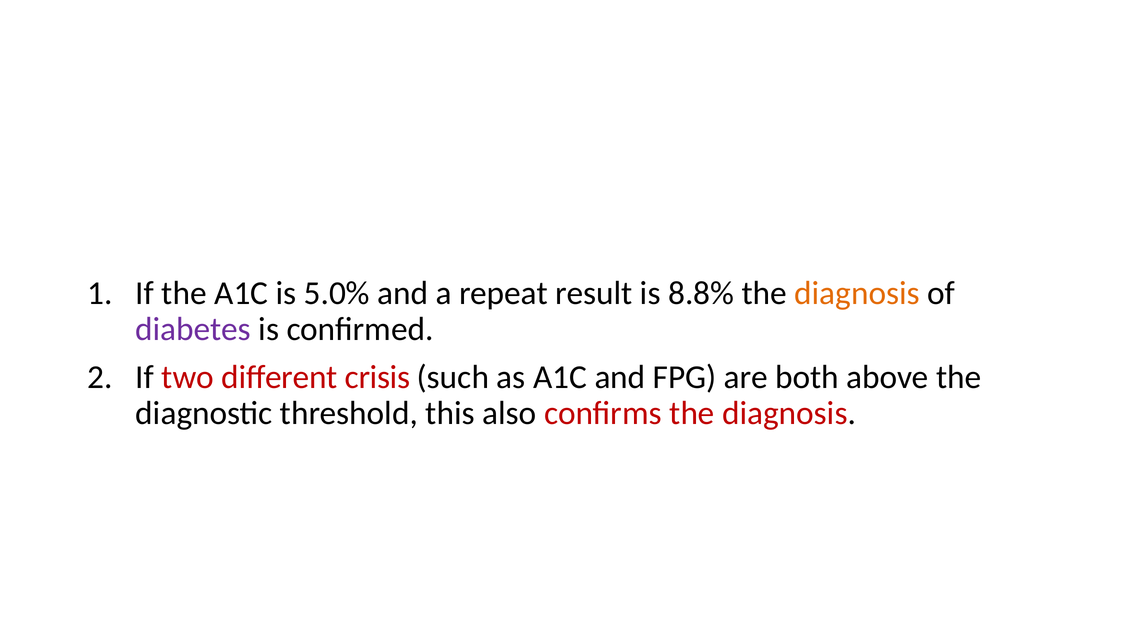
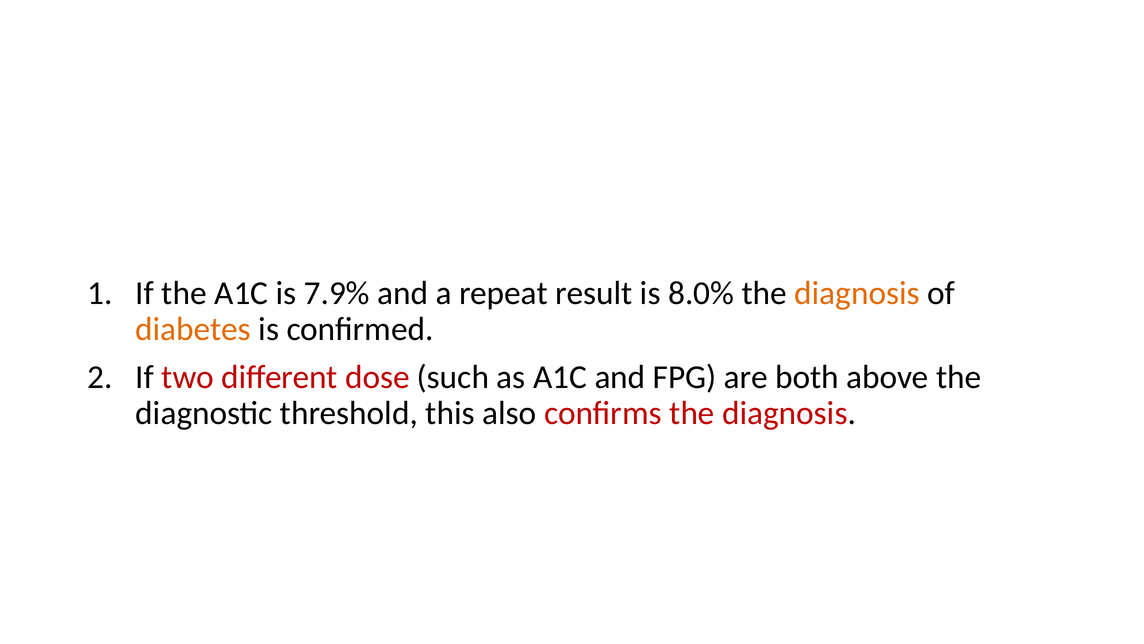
5.0%: 5.0% -> 7.9% (337, 293)
8.8%: 8.8% -> 8.0% (701, 293)
diabetes colour: purple -> orange (193, 329)
crisis: crisis -> dose (377, 377)
